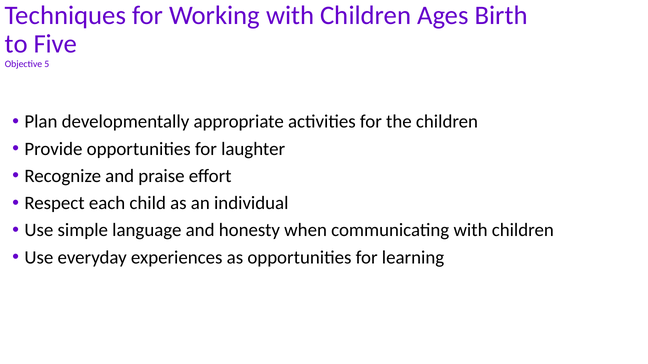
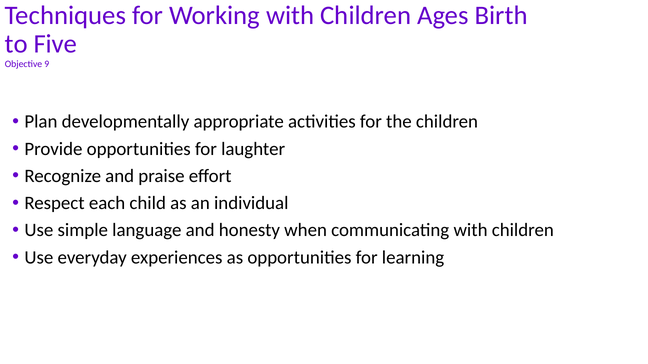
5: 5 -> 9 (47, 64)
